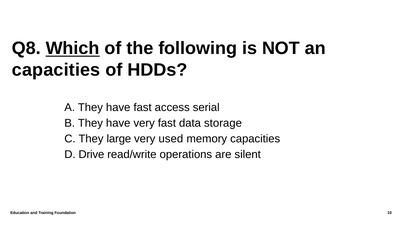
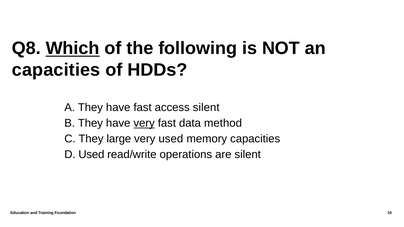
access serial: serial -> silent (206, 107)
very underline: none -> present (144, 123)
storage: storage -> method (223, 123)
D Drive: Drive -> Used (91, 155)
